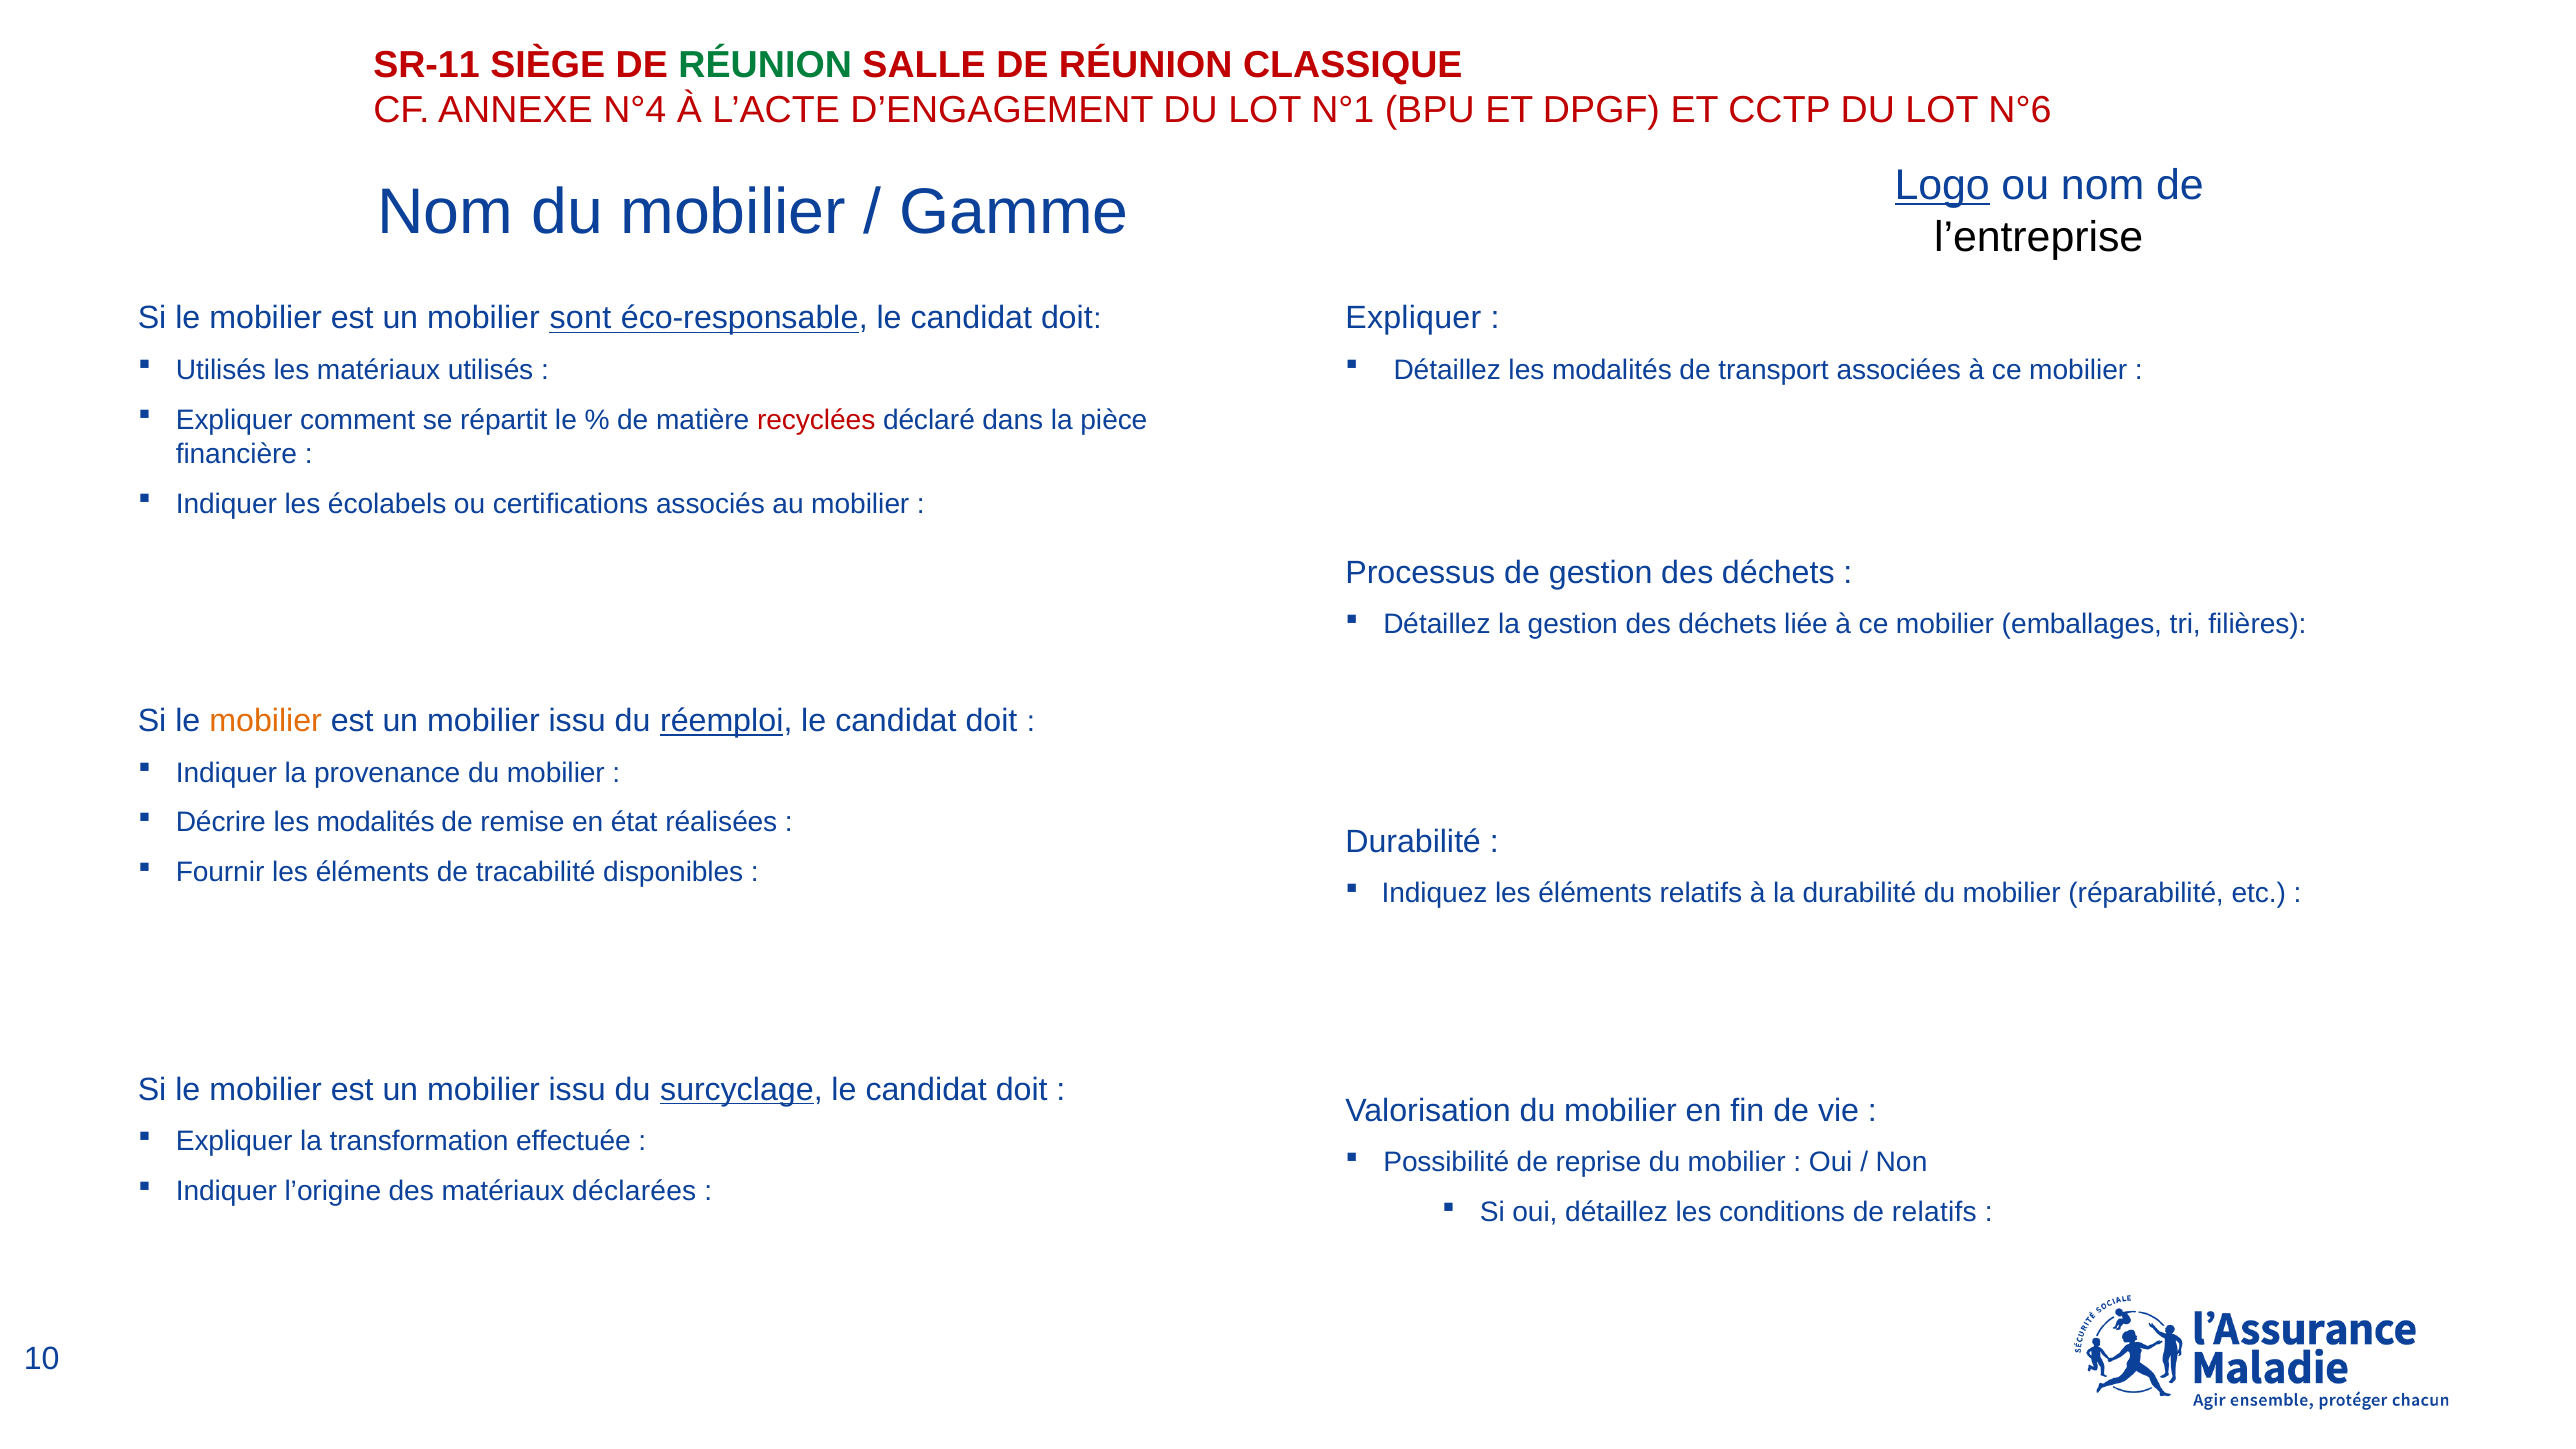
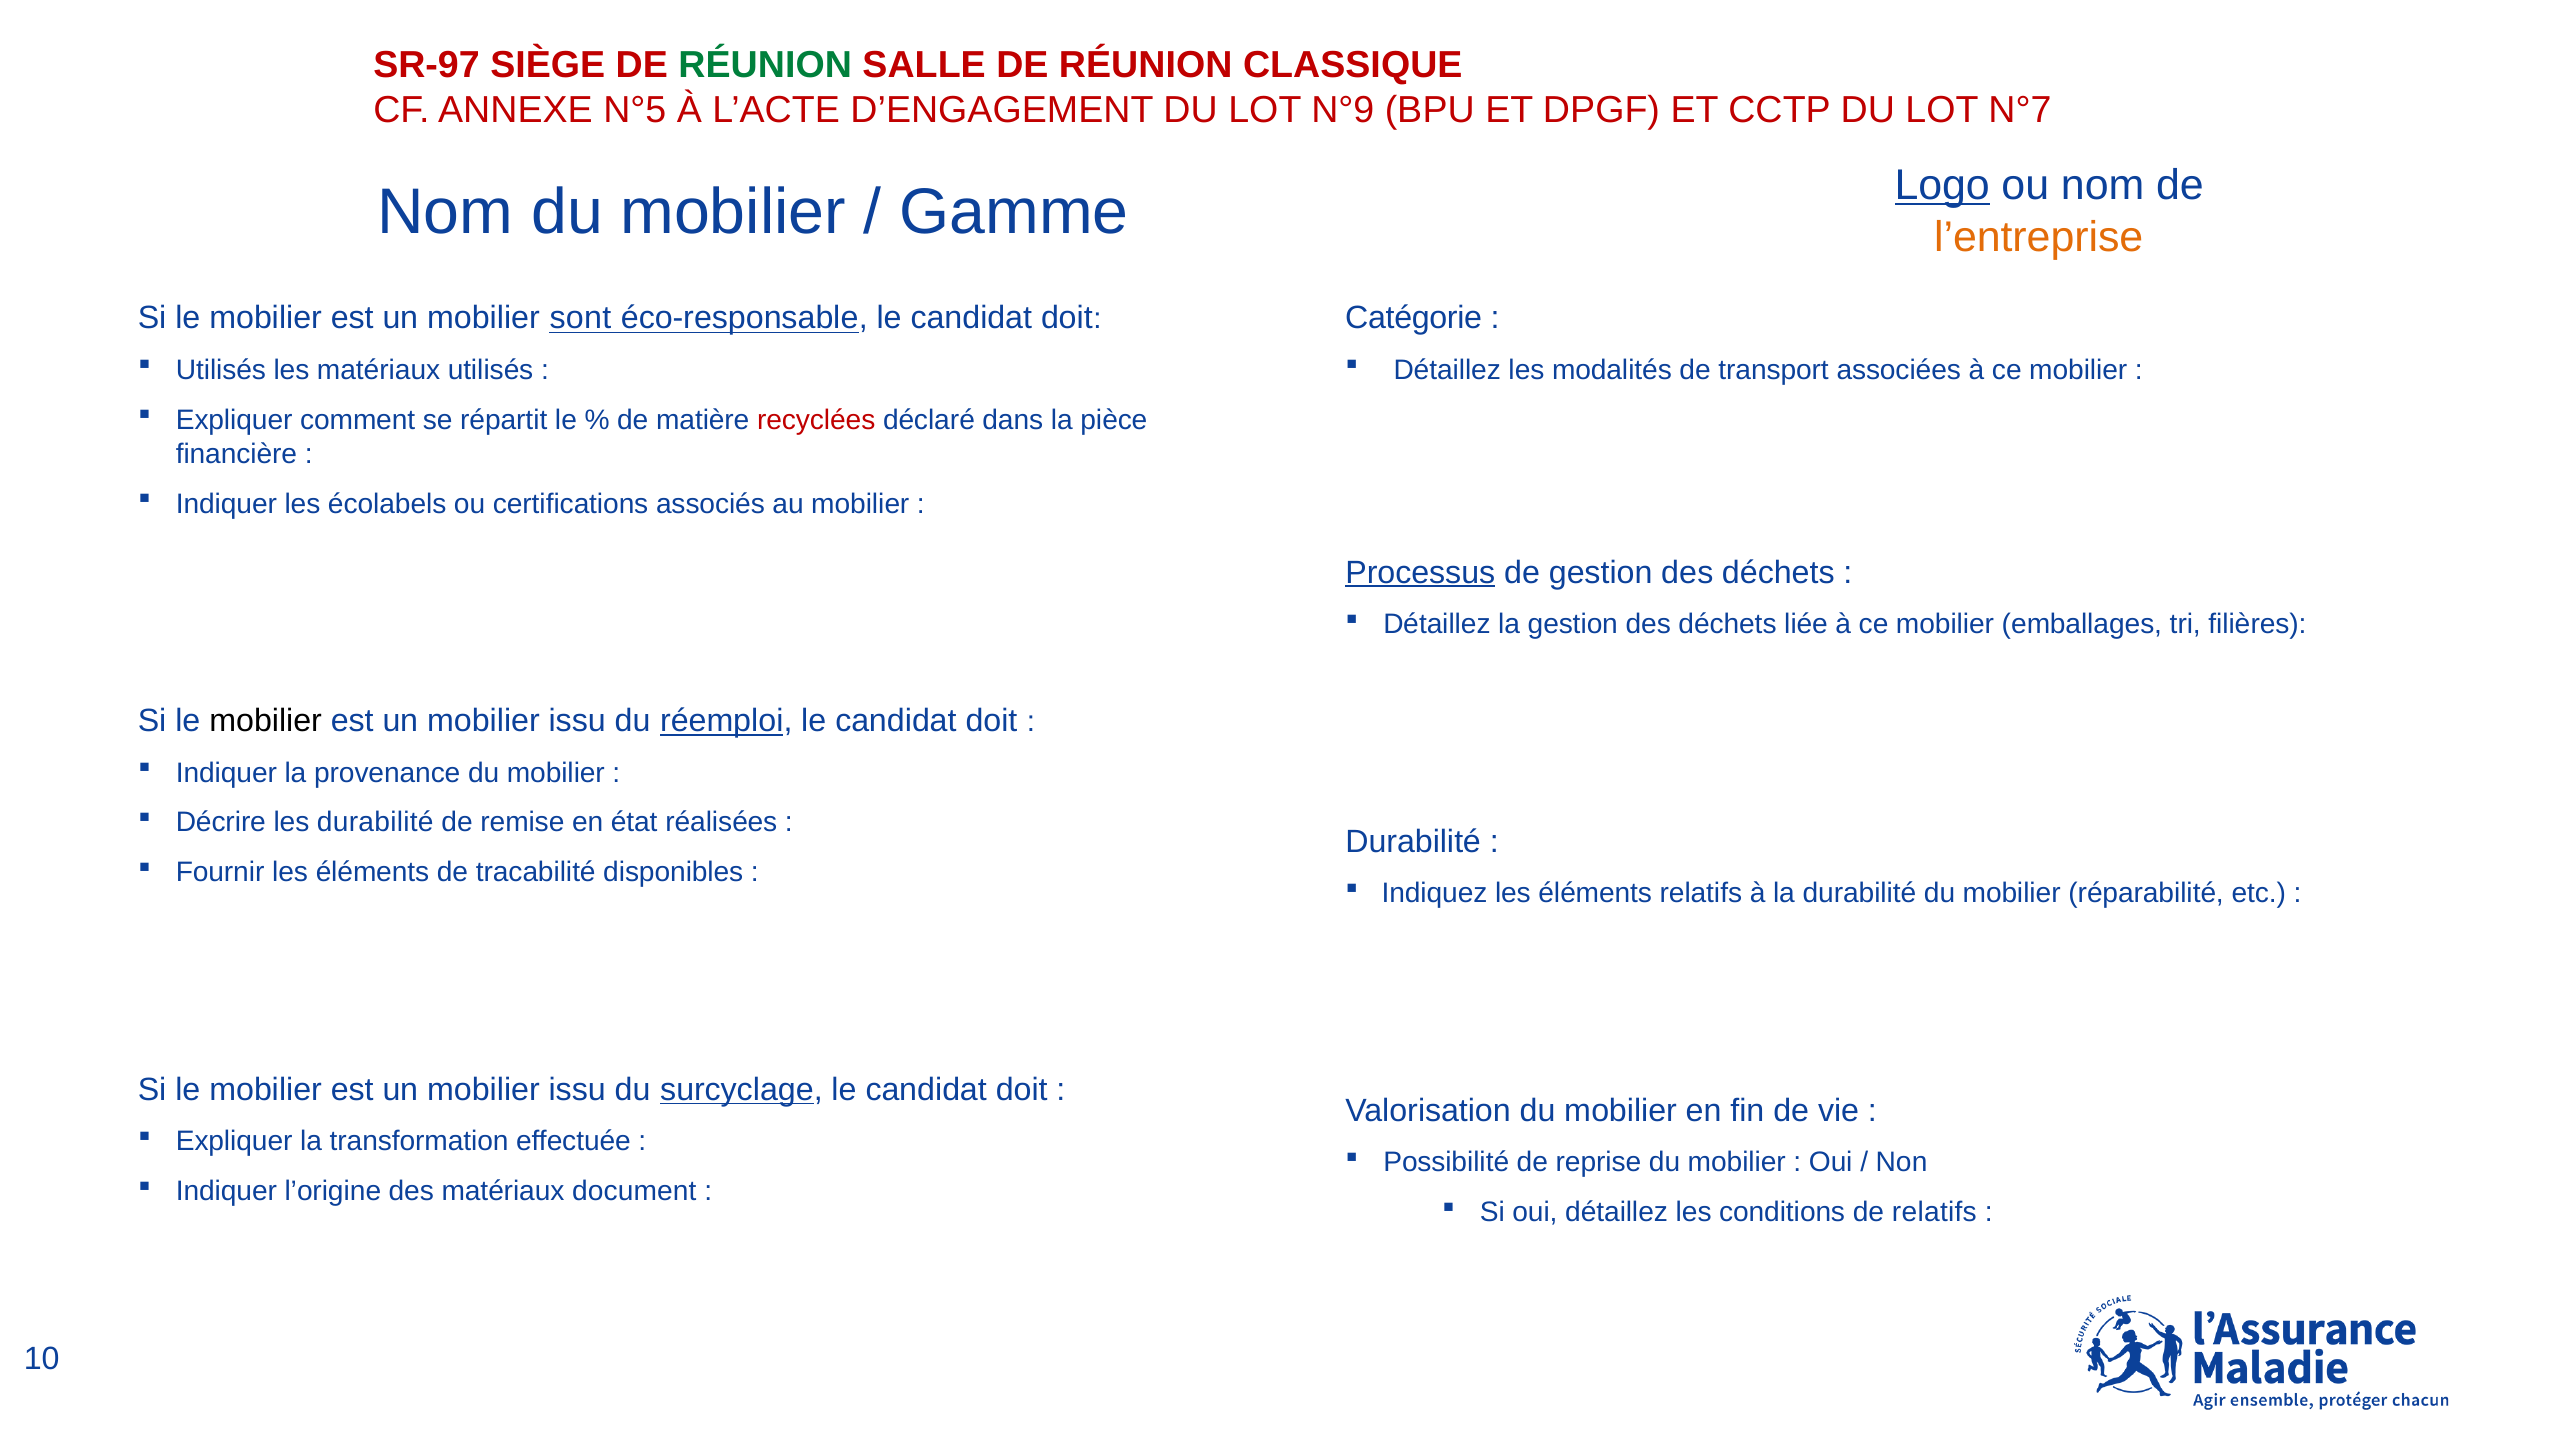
SR-11: SR-11 -> SR-97 (427, 65)
N°4: N°4 -> N°5 (635, 111)
N°1: N°1 -> N°9 (1343, 111)
N°6: N°6 -> N°7 (2020, 111)
l’entreprise colour: black -> orange (2039, 237)
Expliquer: Expliquer -> Catégorie (1414, 318)
Processus underline: none -> present (1420, 573)
mobilier colour: orange -> black (266, 721)
Décrire les modalités: modalités -> durabilité (375, 823)
déclarées: déclarées -> document (634, 1191)
